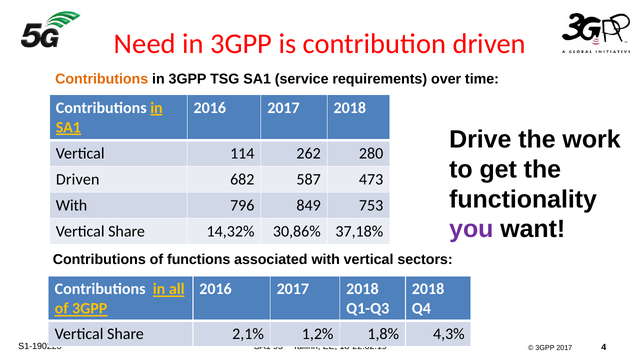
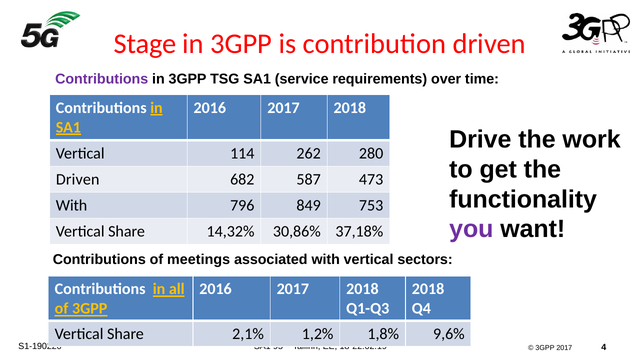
Need: Need -> Stage (145, 44)
Contributions colour: orange -> purple (102, 79)
functions: functions -> meetings (199, 259)
4,3%: 4,3% -> 9,6% (449, 334)
